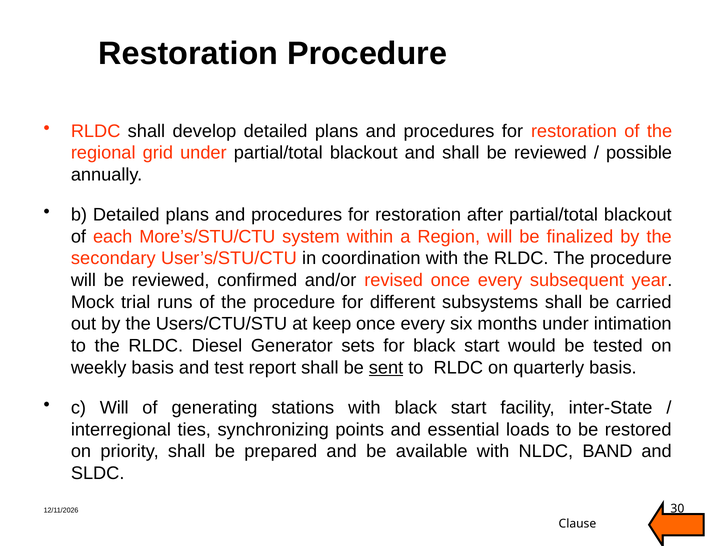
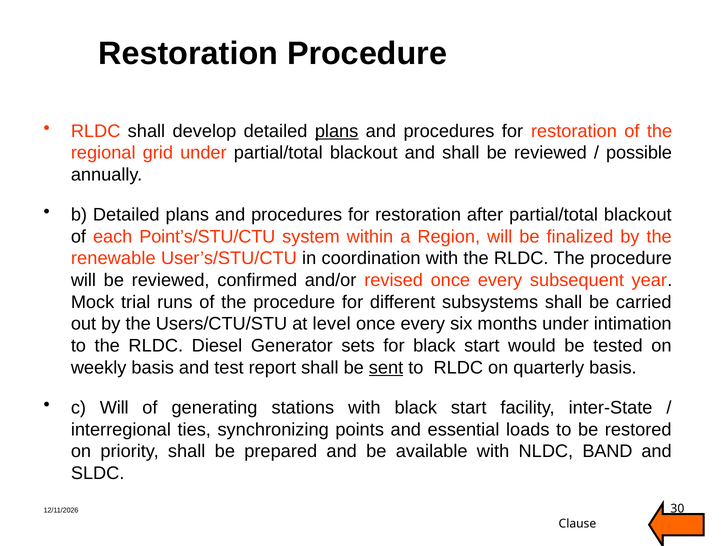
plans underline: none -> present (337, 131)
More’s/STU/CTU: More’s/STU/CTU -> Point’s/STU/CTU (207, 237)
secondary: secondary -> renewable (113, 258)
keep: keep -> level (332, 324)
